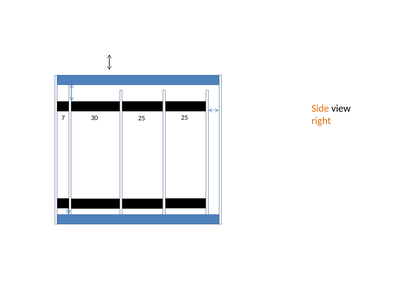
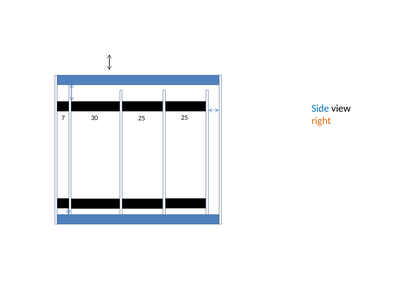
Side colour: orange -> blue (320, 109)
